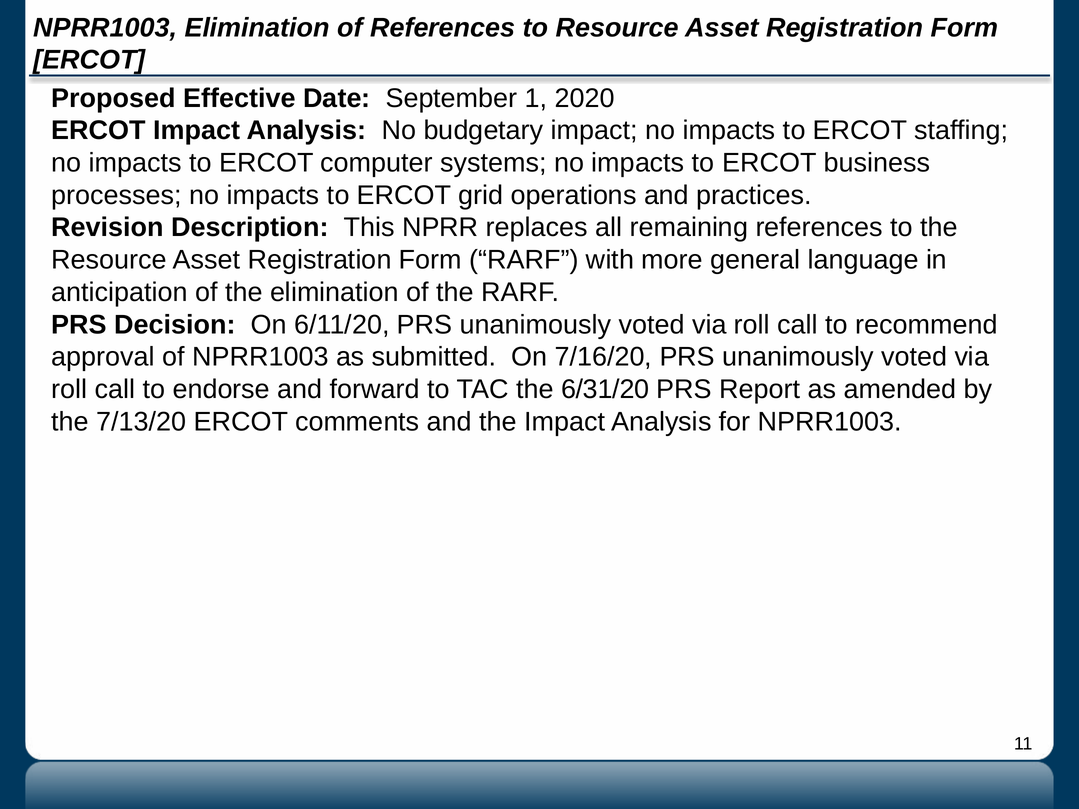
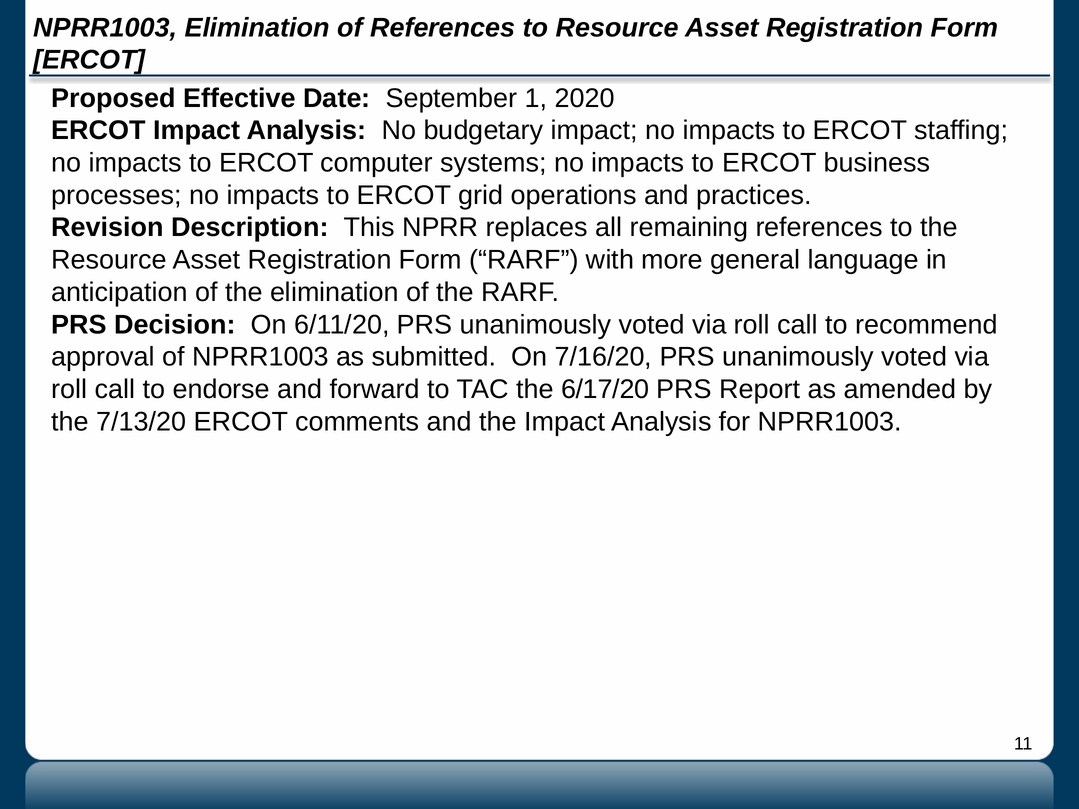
6/31/20: 6/31/20 -> 6/17/20 (605, 389)
